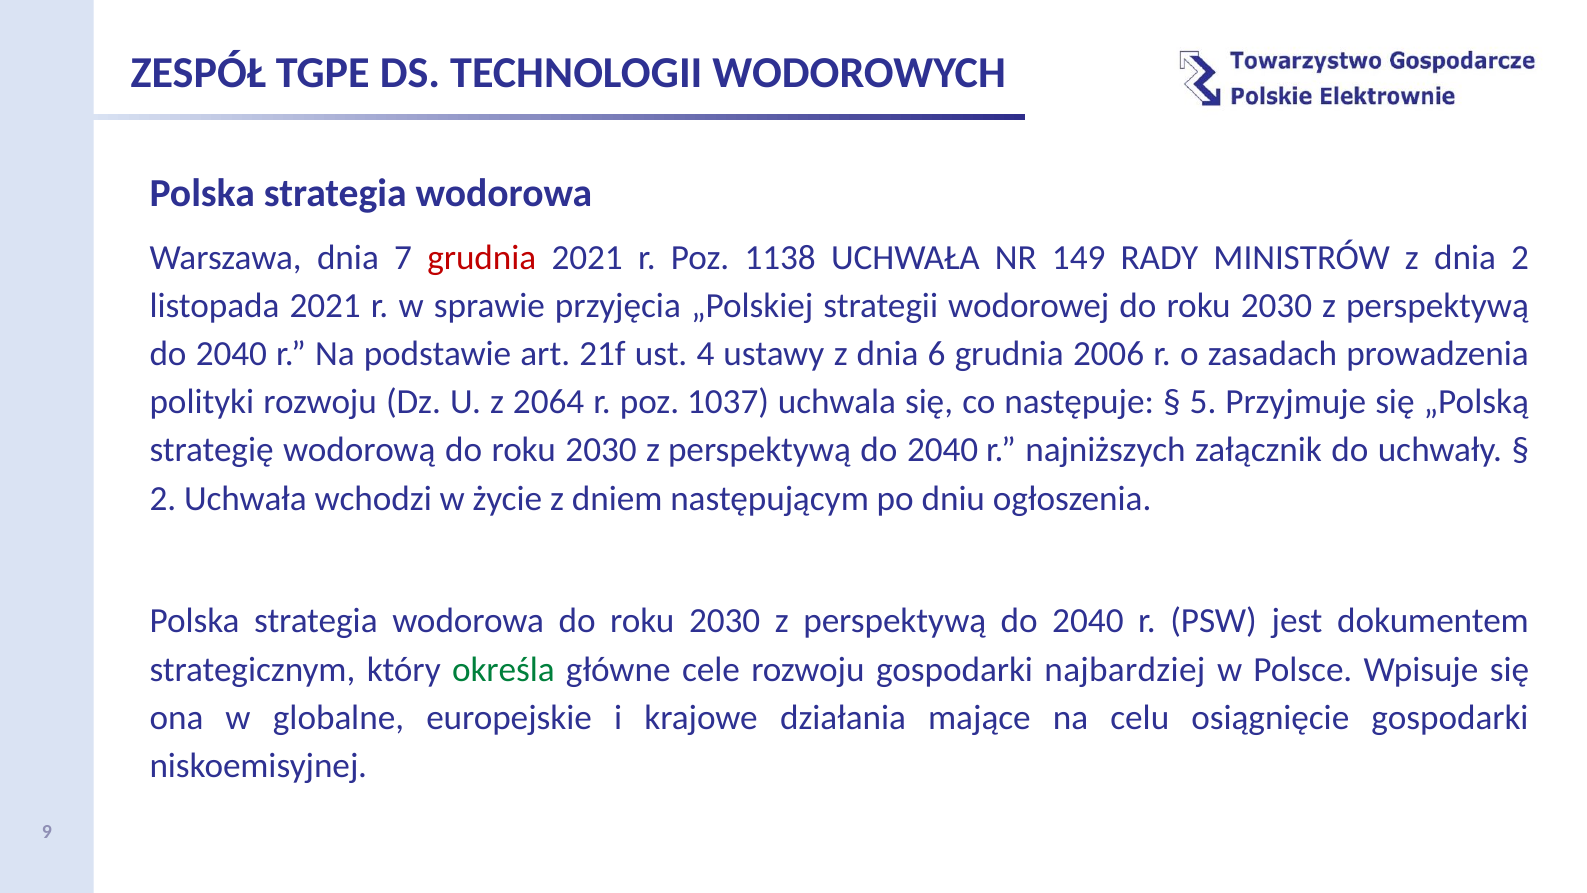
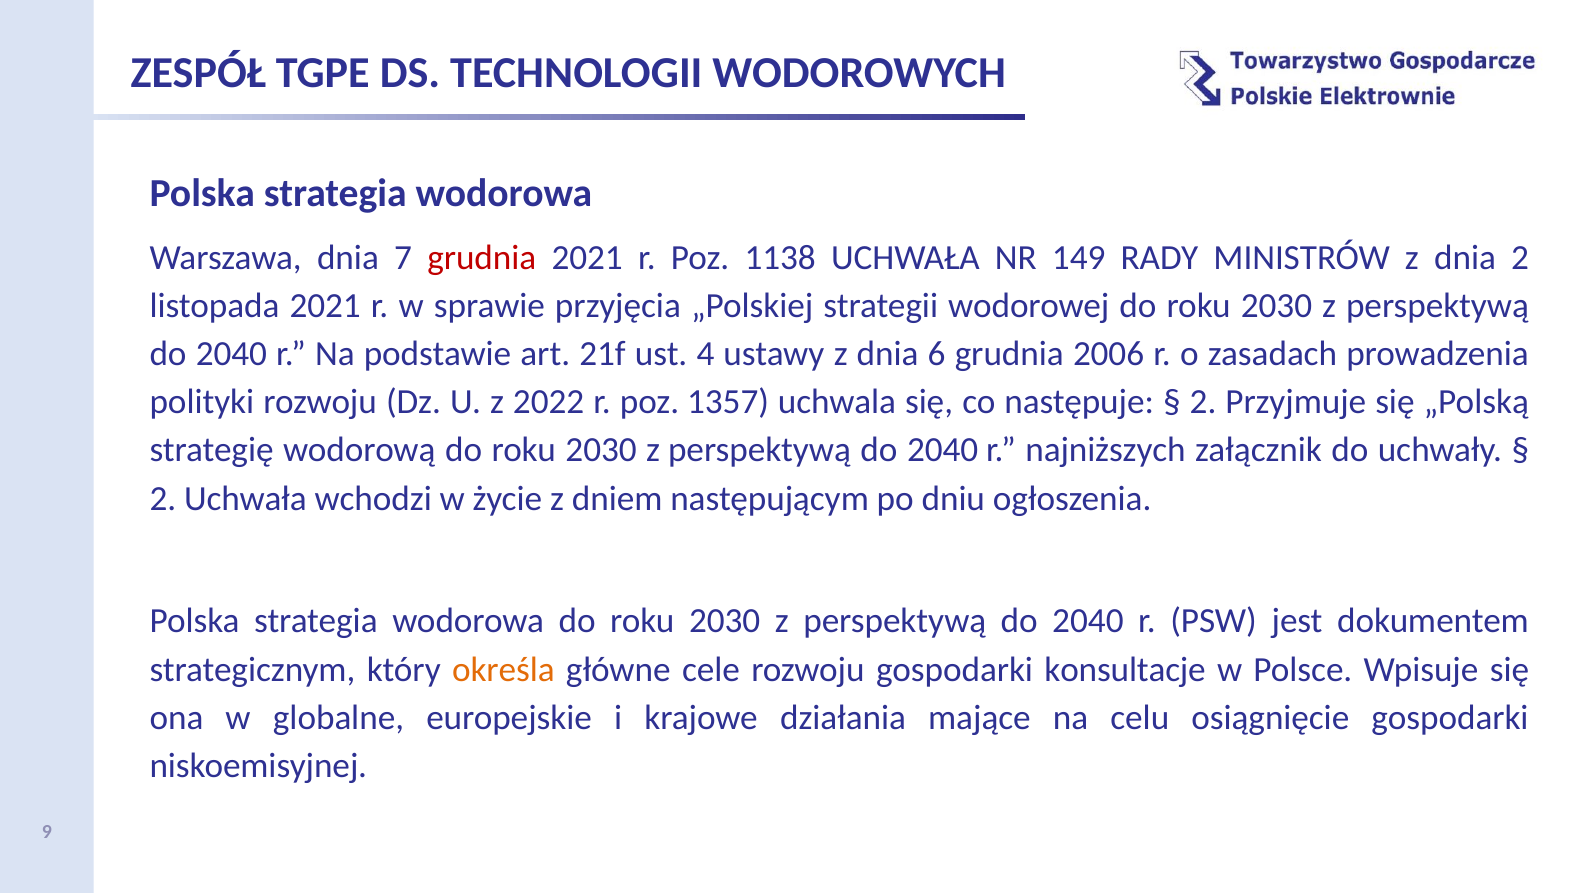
2064: 2064 -> 2022 (549, 402)
1037: 1037 -> 1357 (728, 402)
5: 5 -> 2 (1203, 402)
określa colour: green -> orange (503, 669)
najbardziej: najbardziej -> konsultacje (1125, 669)
